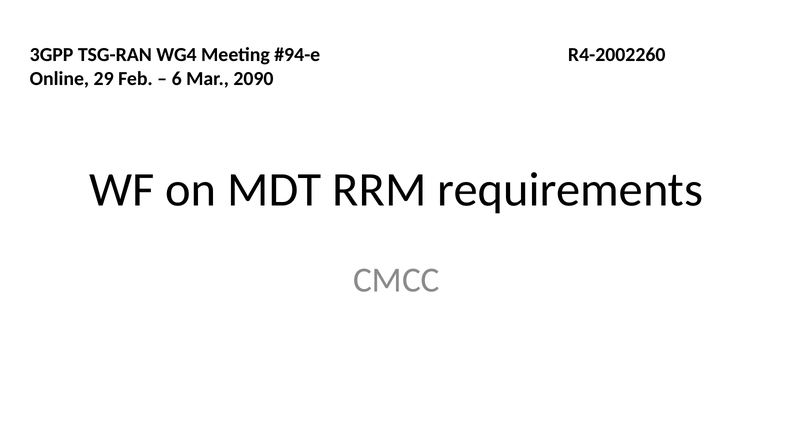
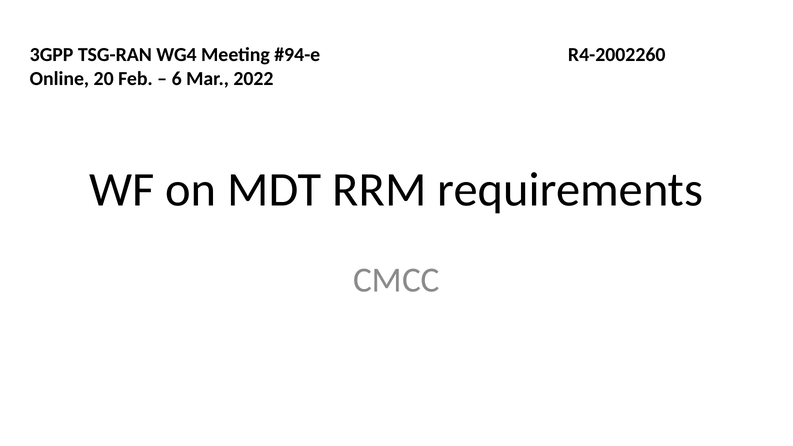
29: 29 -> 20 (104, 79)
2090: 2090 -> 2022 (253, 79)
